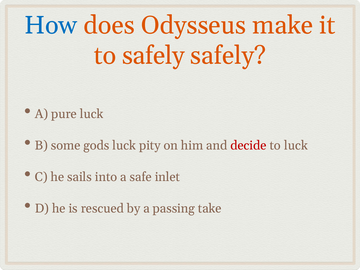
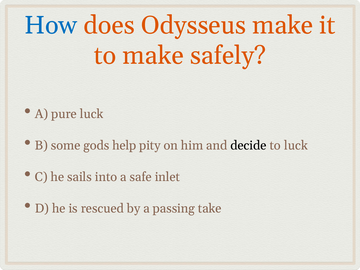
to safely: safely -> make (153, 56)
gods luck: luck -> help (124, 146)
decide colour: red -> black (248, 146)
